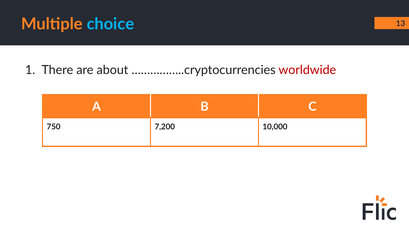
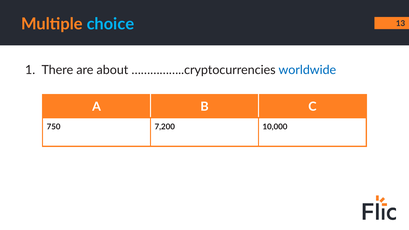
worldwide colour: red -> blue (307, 70)
